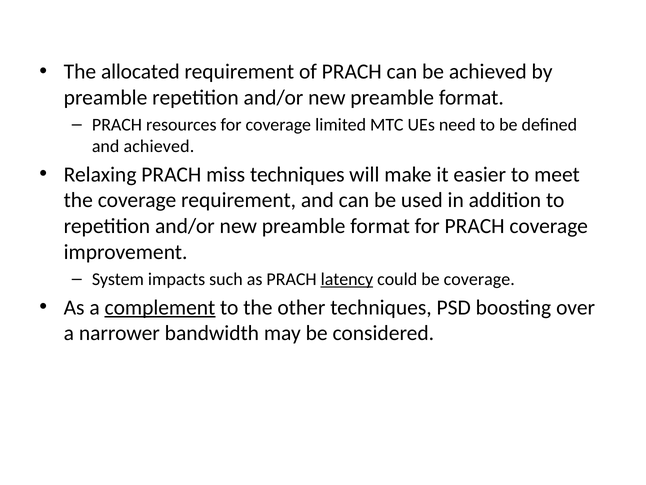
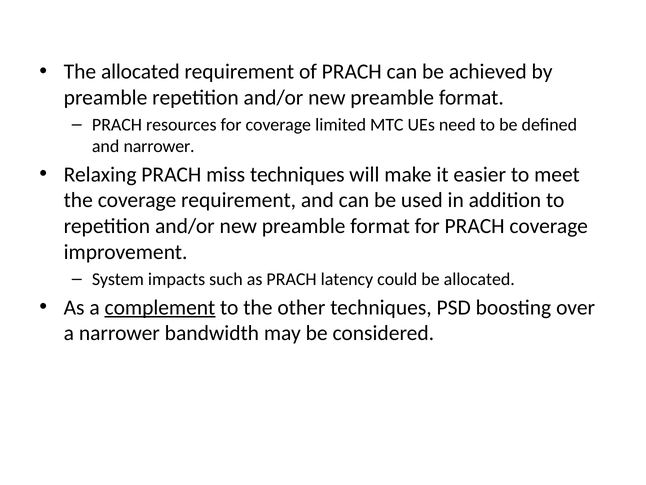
and achieved: achieved -> narrower (159, 146)
latency underline: present -> none (347, 279)
be coverage: coverage -> allocated (479, 279)
